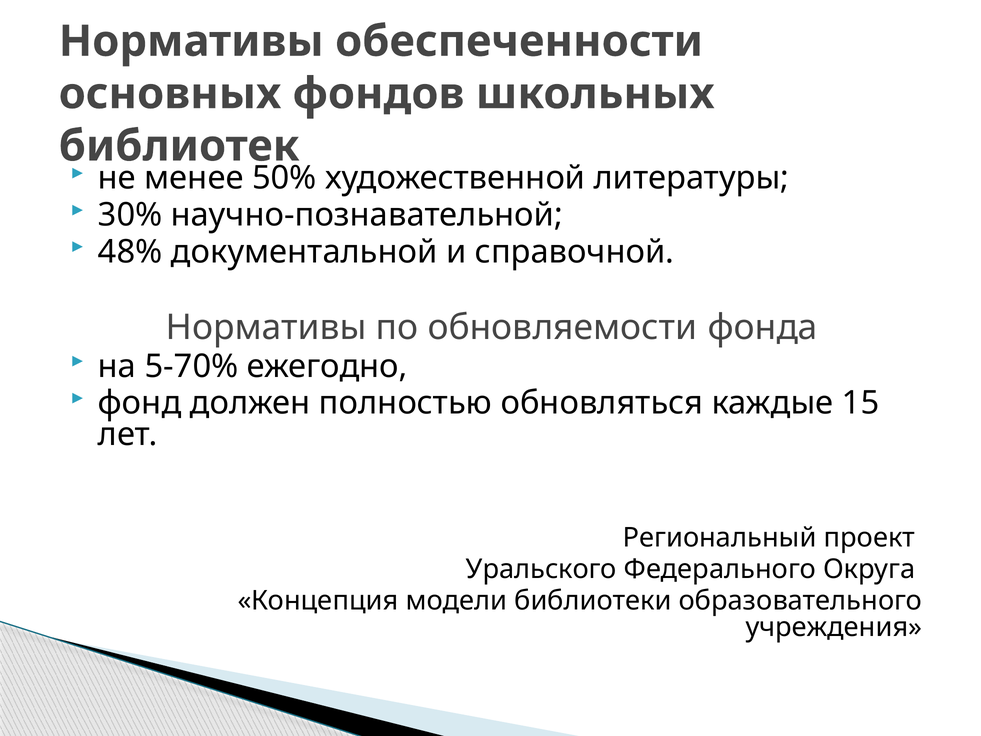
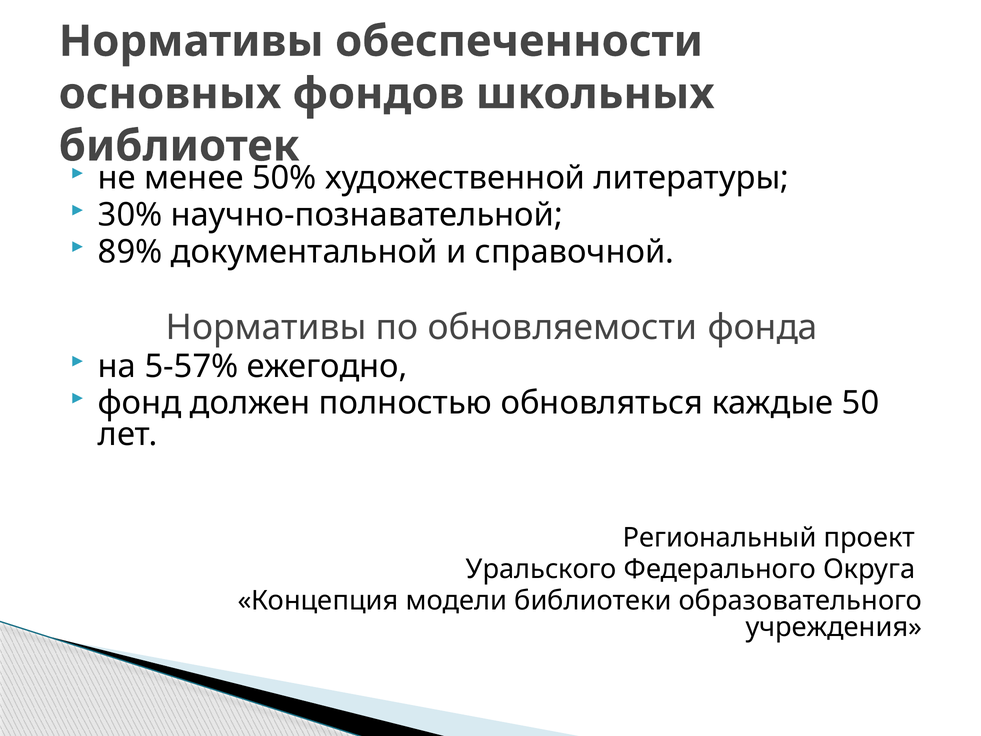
48%: 48% -> 89% (130, 252)
5-70%: 5-70% -> 5-57% (192, 366)
15: 15 -> 50 (861, 403)
